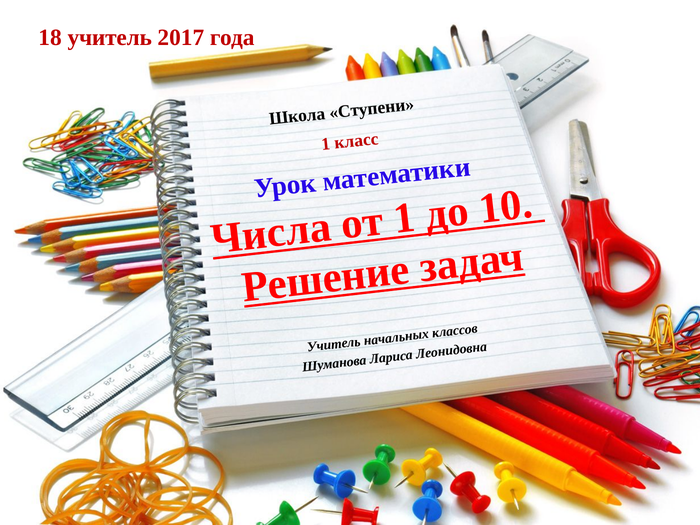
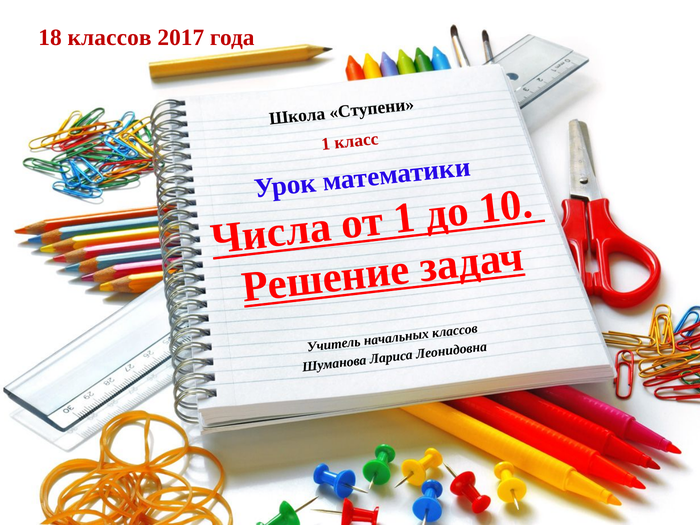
18 учитель: учитель -> классов (110, 38)
